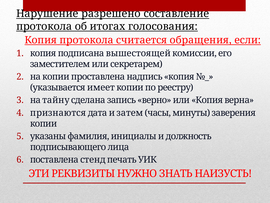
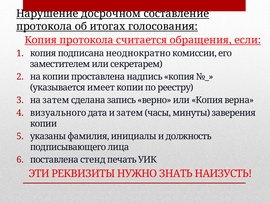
разрешено: разрешено -> досрочном (111, 14)
вышестоящей: вышестоящей -> неоднократно (138, 53)
на тайну: тайну -> затем (56, 100)
признаются: признаются -> визуального (58, 113)
